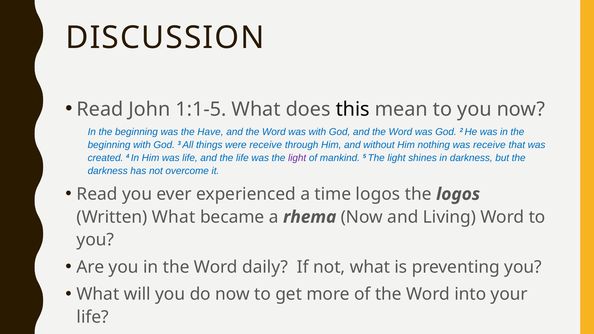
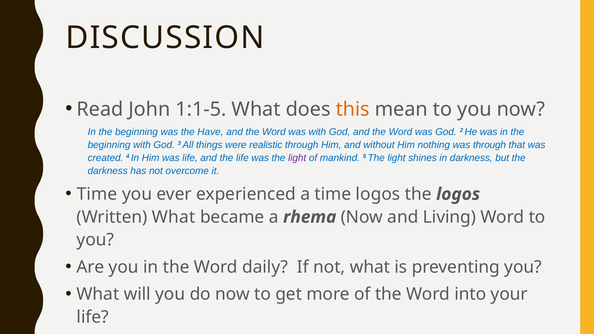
this colour: black -> orange (353, 109)
were receive: receive -> realistic (266, 145)
was receive: receive -> through (489, 145)
Read: Read -> Time (97, 194)
